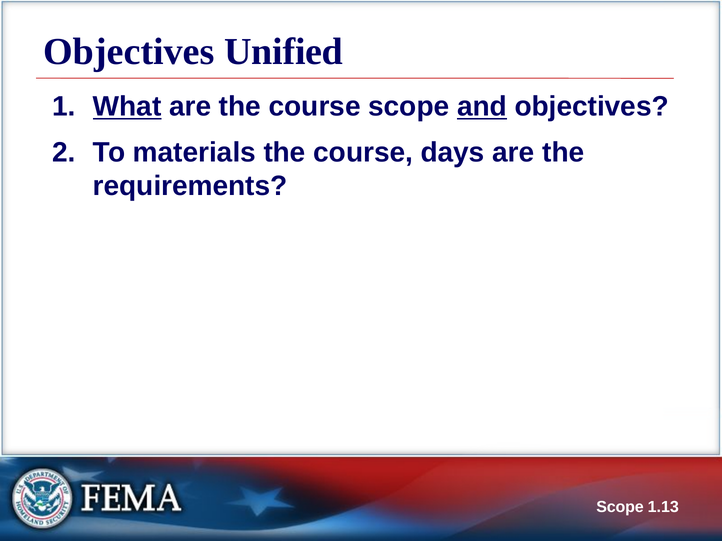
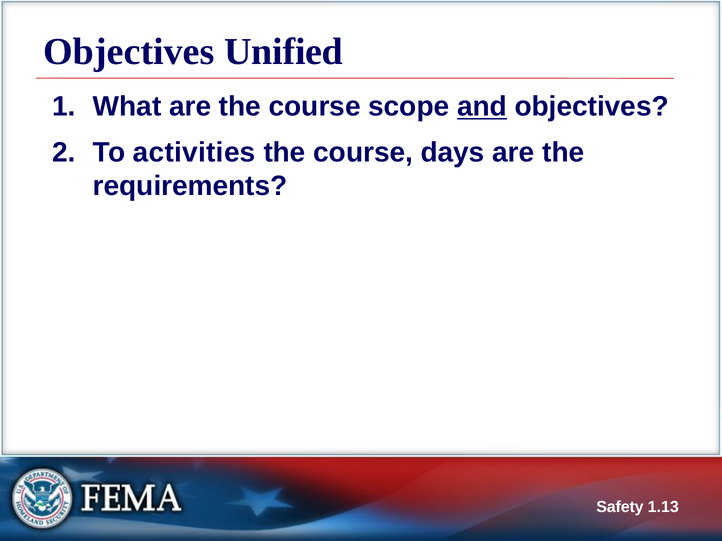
What underline: present -> none (127, 107)
materials: materials -> activities (194, 153)
Scope: Scope -> Safety (620, 507)
